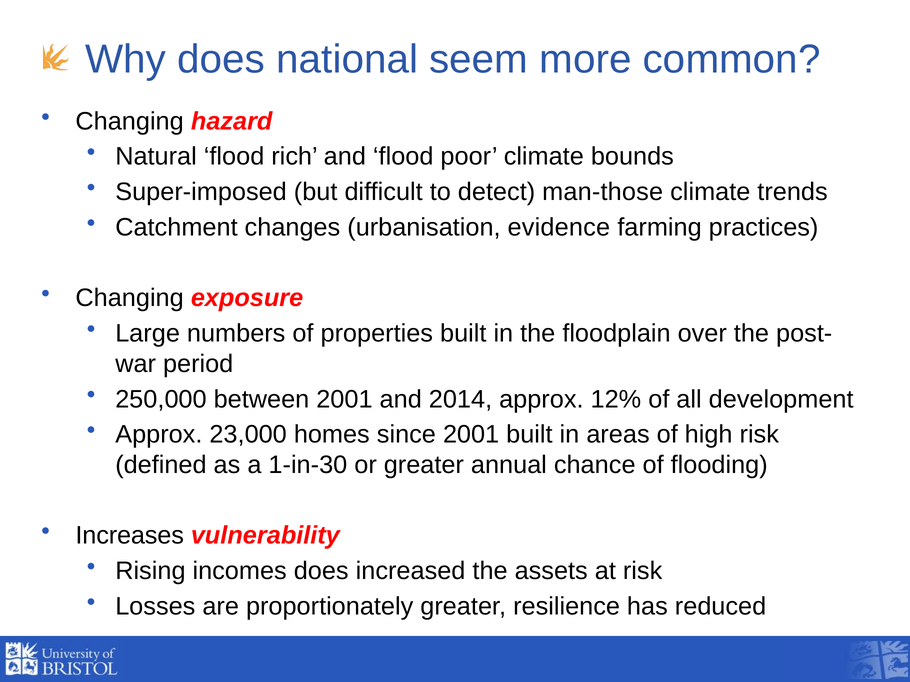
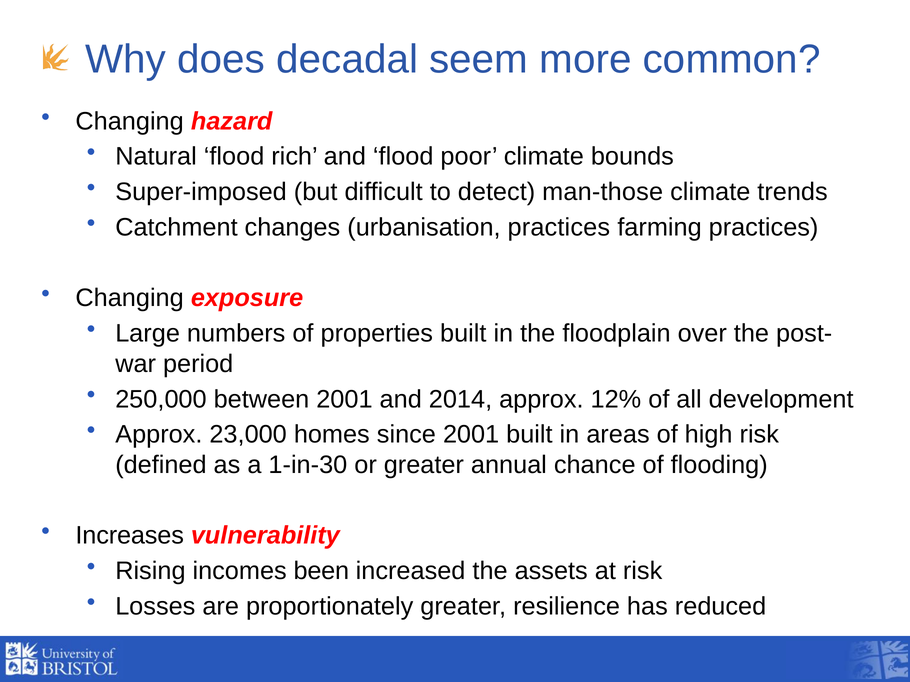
national: national -> decadal (347, 59)
urbanisation evidence: evidence -> practices (559, 228)
incomes does: does -> been (321, 571)
